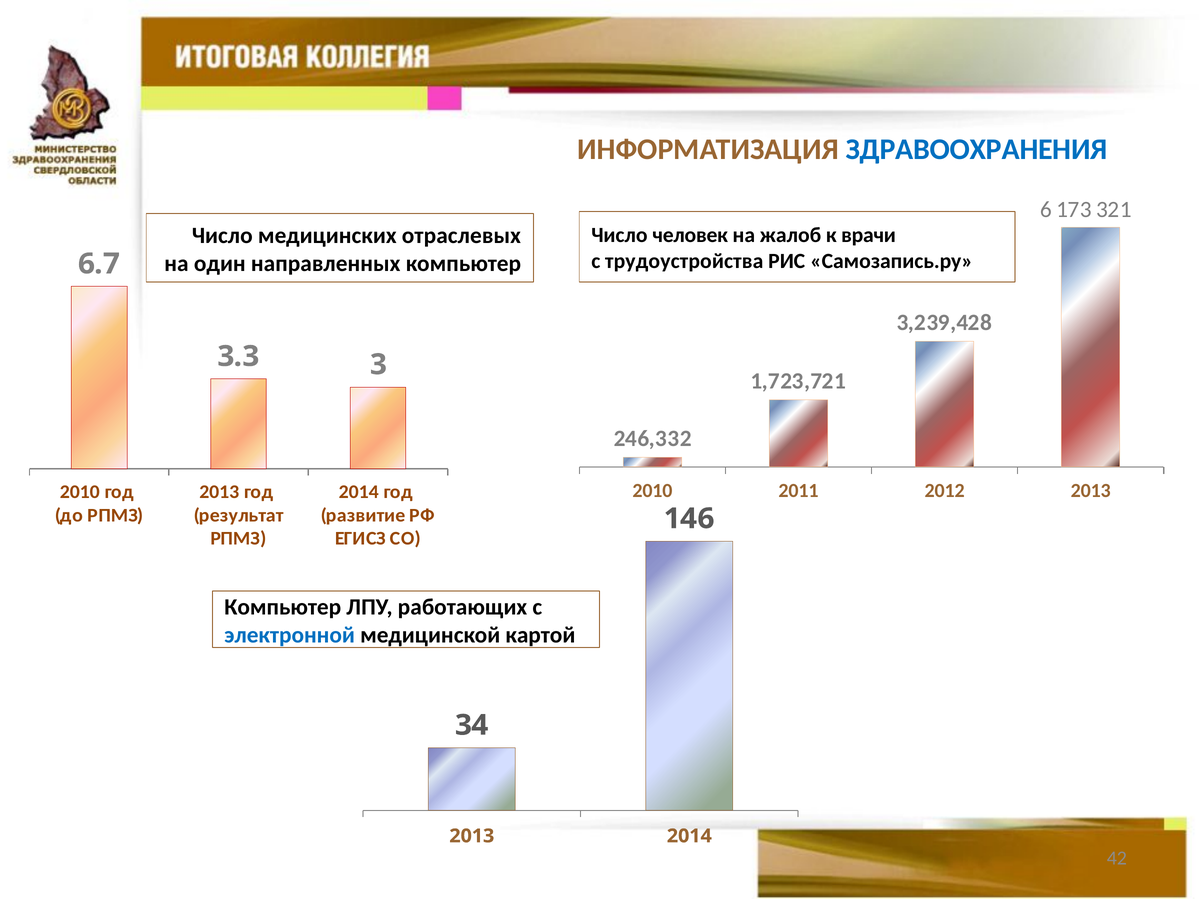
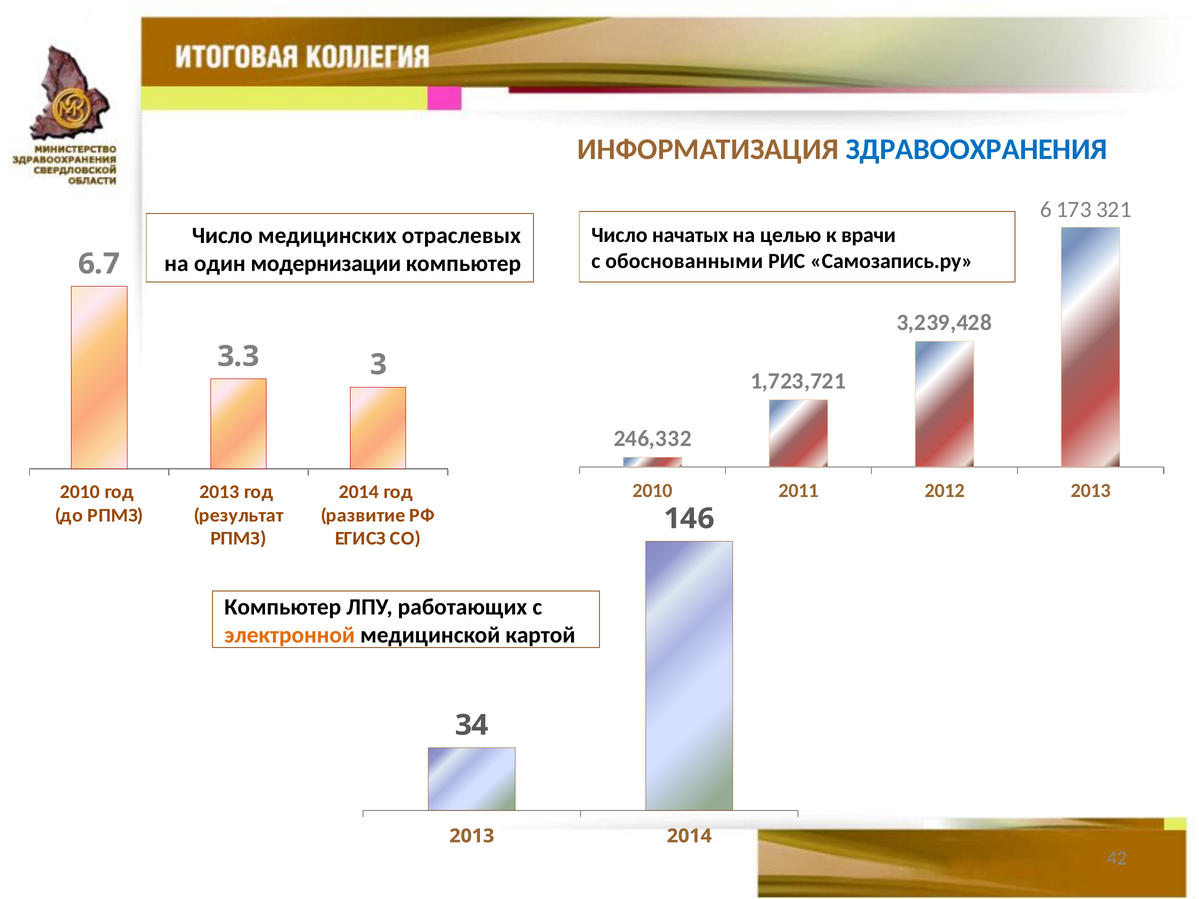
человек: человек -> начатых (690, 235)
жалоб: жалоб -> целью (791, 235)
трудоустройства: трудоустройства -> обоснованными (684, 261)
направленных: направленных -> модернизации (326, 263)
электронной colour: blue -> orange (290, 635)
